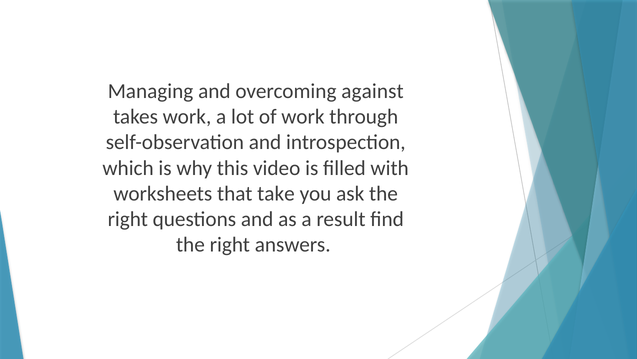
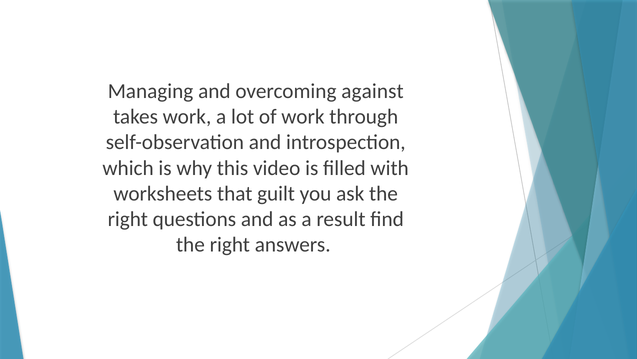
take: take -> guilt (276, 193)
